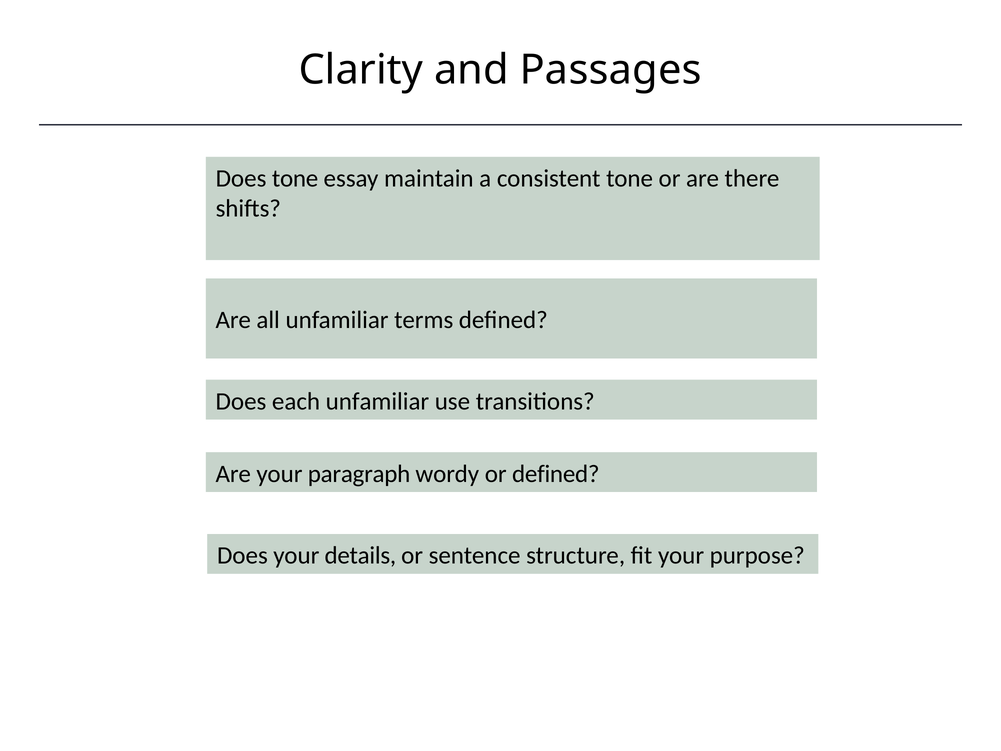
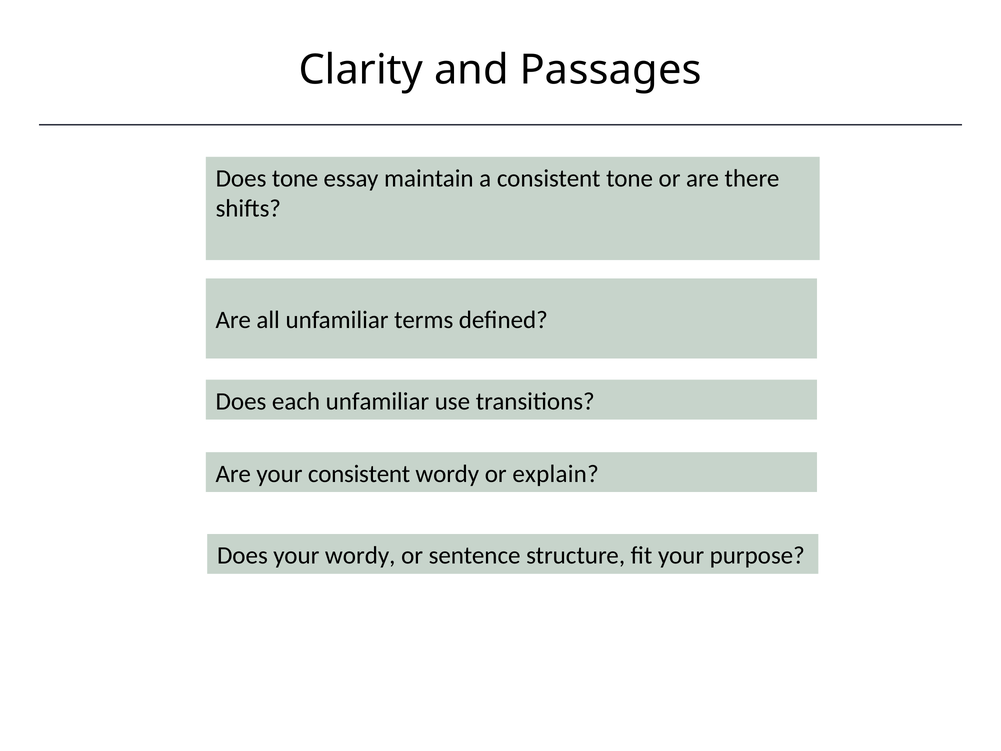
your paragraph: paragraph -> consistent (359, 474)
or defined: defined -> explain (556, 474)
your details: details -> wordy (360, 556)
